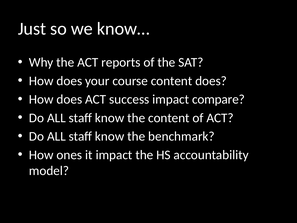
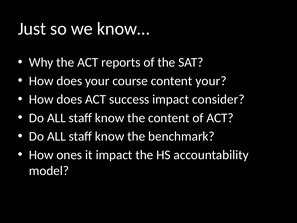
content does: does -> your (211, 81)
compare: compare -> consider (218, 99)
